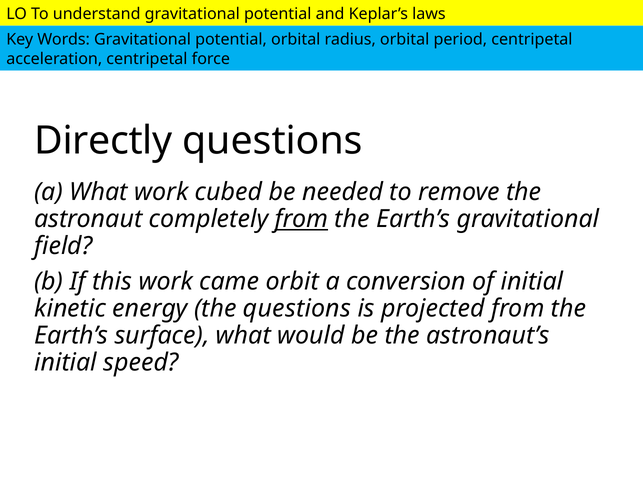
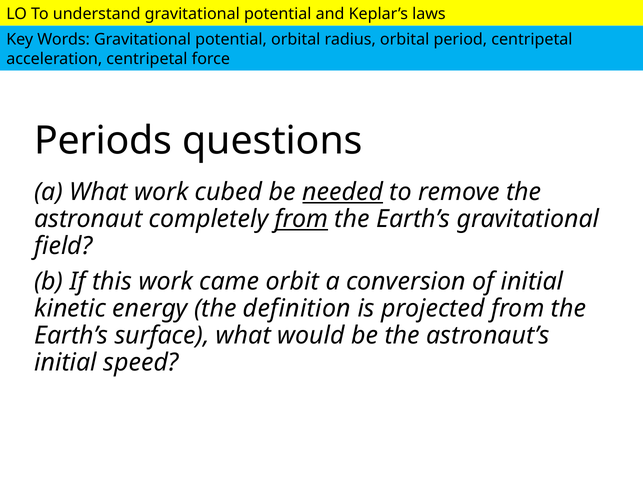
Directly: Directly -> Periods (103, 141)
needed underline: none -> present (343, 192)
the questions: questions -> definition (297, 309)
